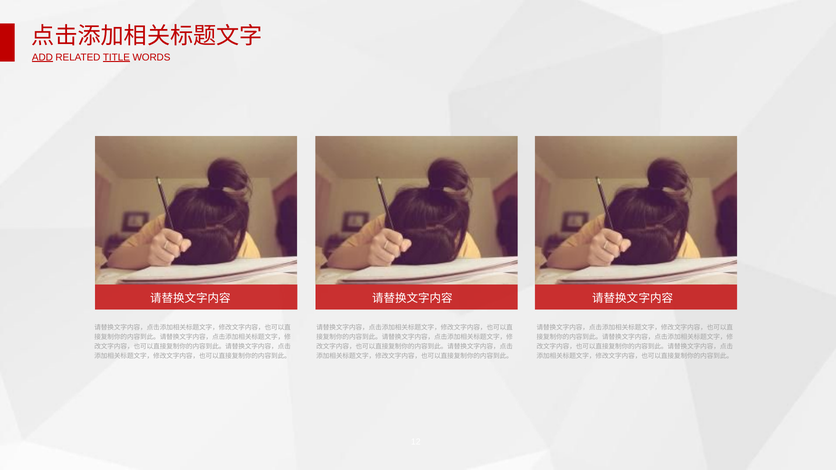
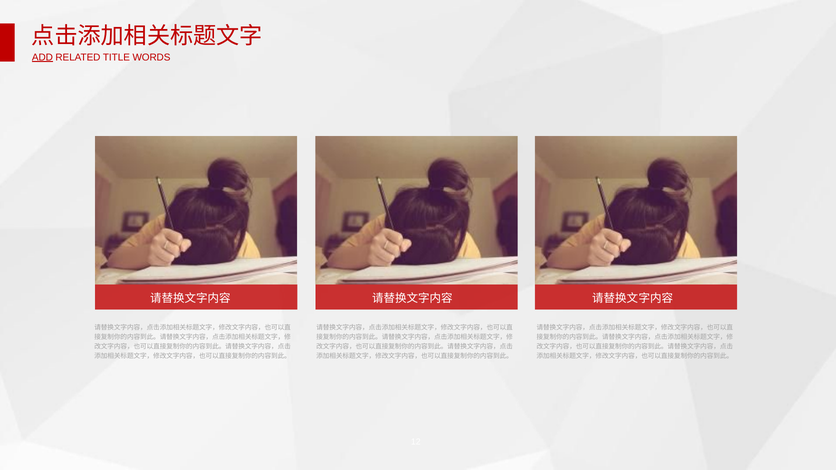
TITLE underline: present -> none (116, 57)
